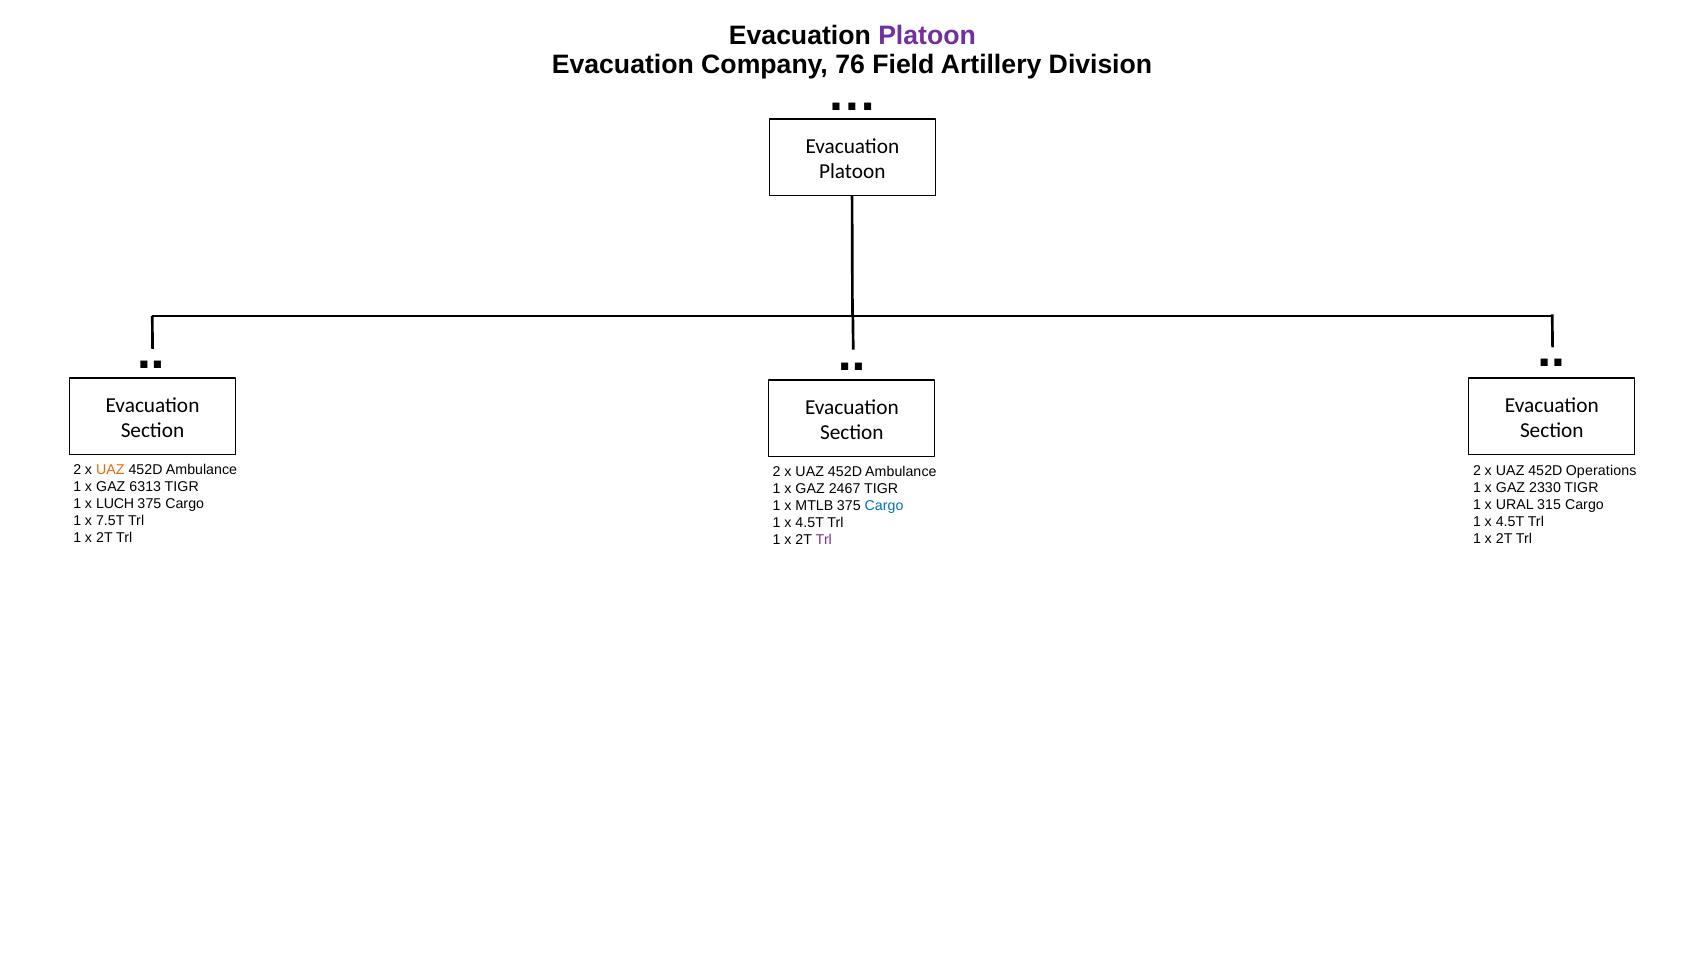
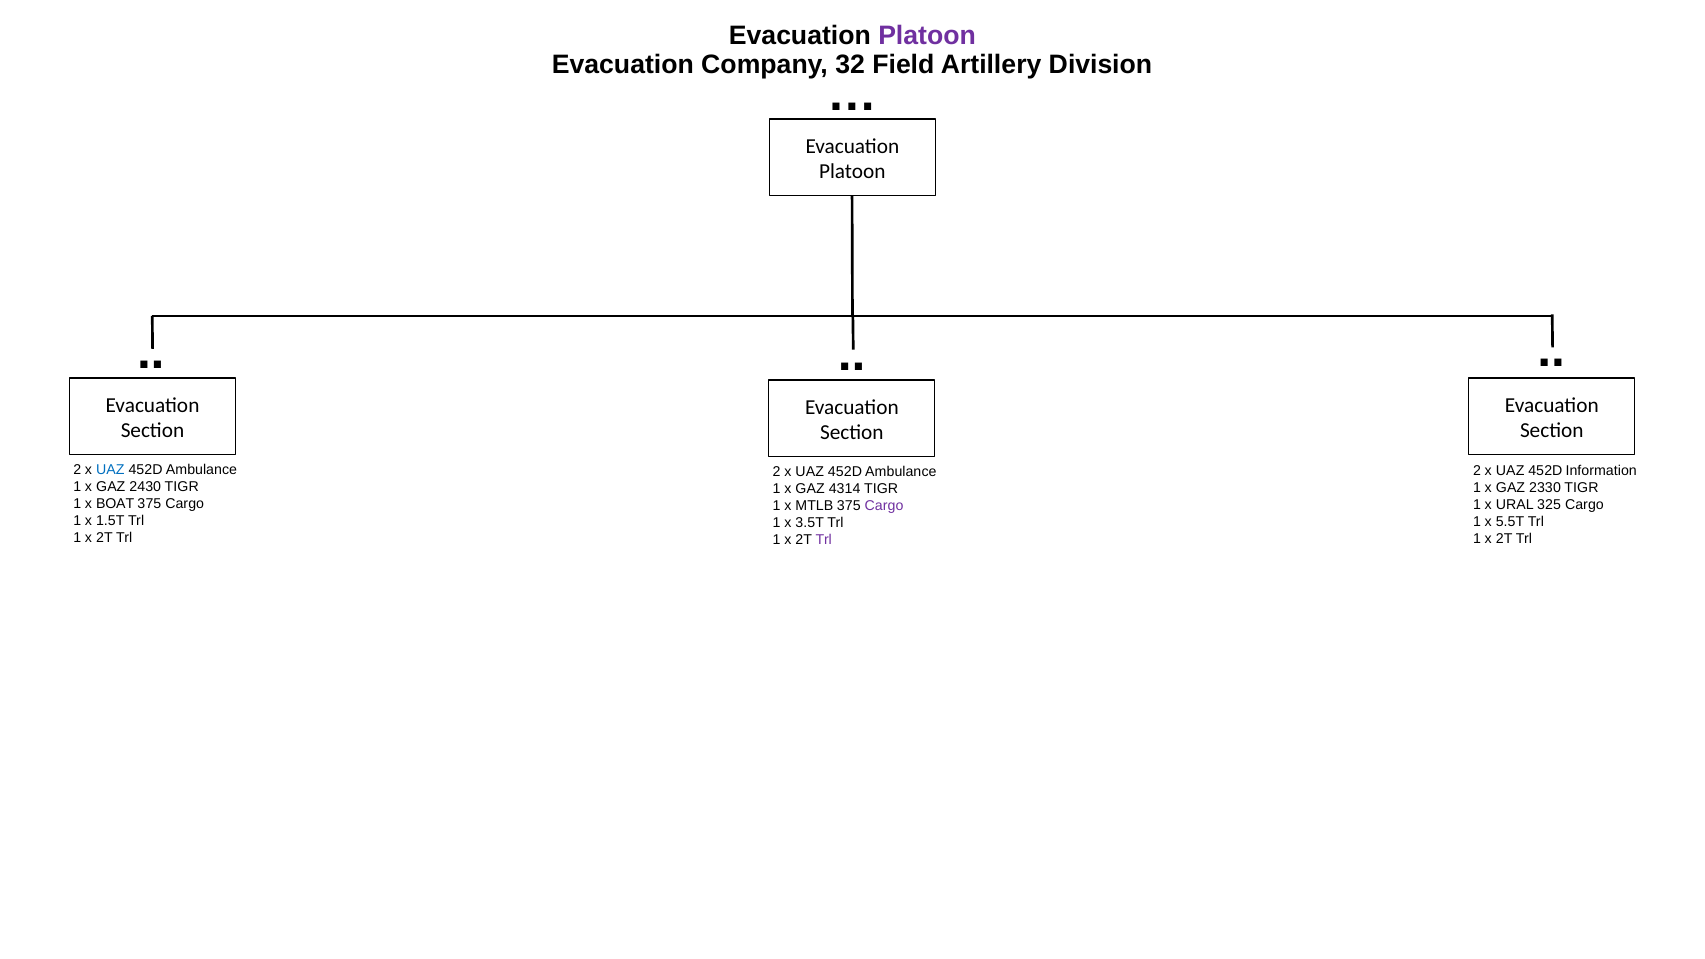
76: 76 -> 32 (850, 65)
UAZ colour: orange -> blue (110, 470)
Operations: Operations -> Information (1601, 471)
6313: 6313 -> 2430 (145, 487)
2467: 2467 -> 4314 (845, 489)
LUCH: LUCH -> BOAT (115, 504)
315: 315 -> 325 (1549, 505)
Cargo colour: blue -> purple (884, 506)
7.5T: 7.5T -> 1.5T (110, 521)
4.5T: 4.5T -> 5.5T (1510, 522)
4.5T: 4.5T -> 3.5T (810, 523)
